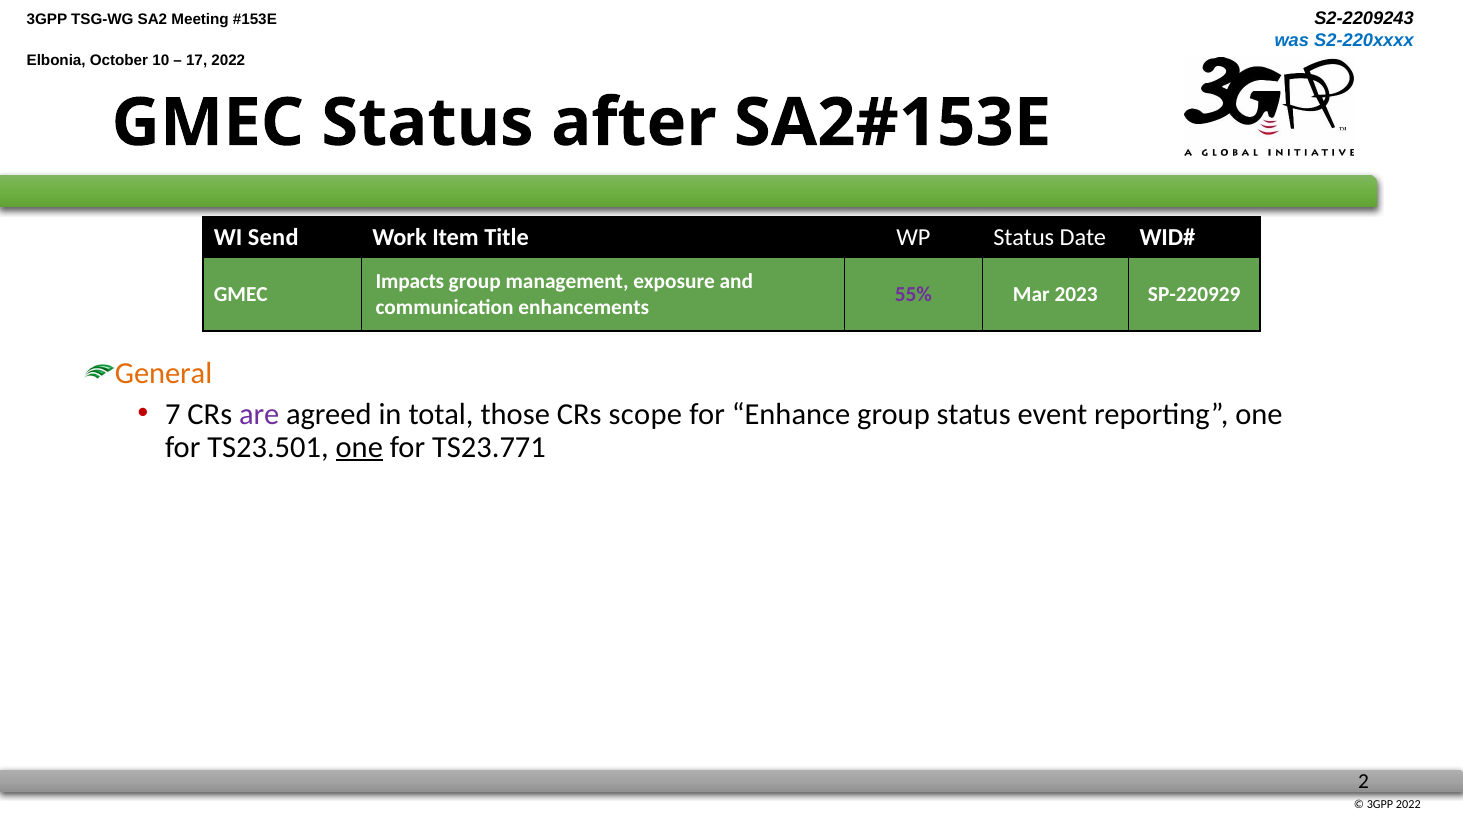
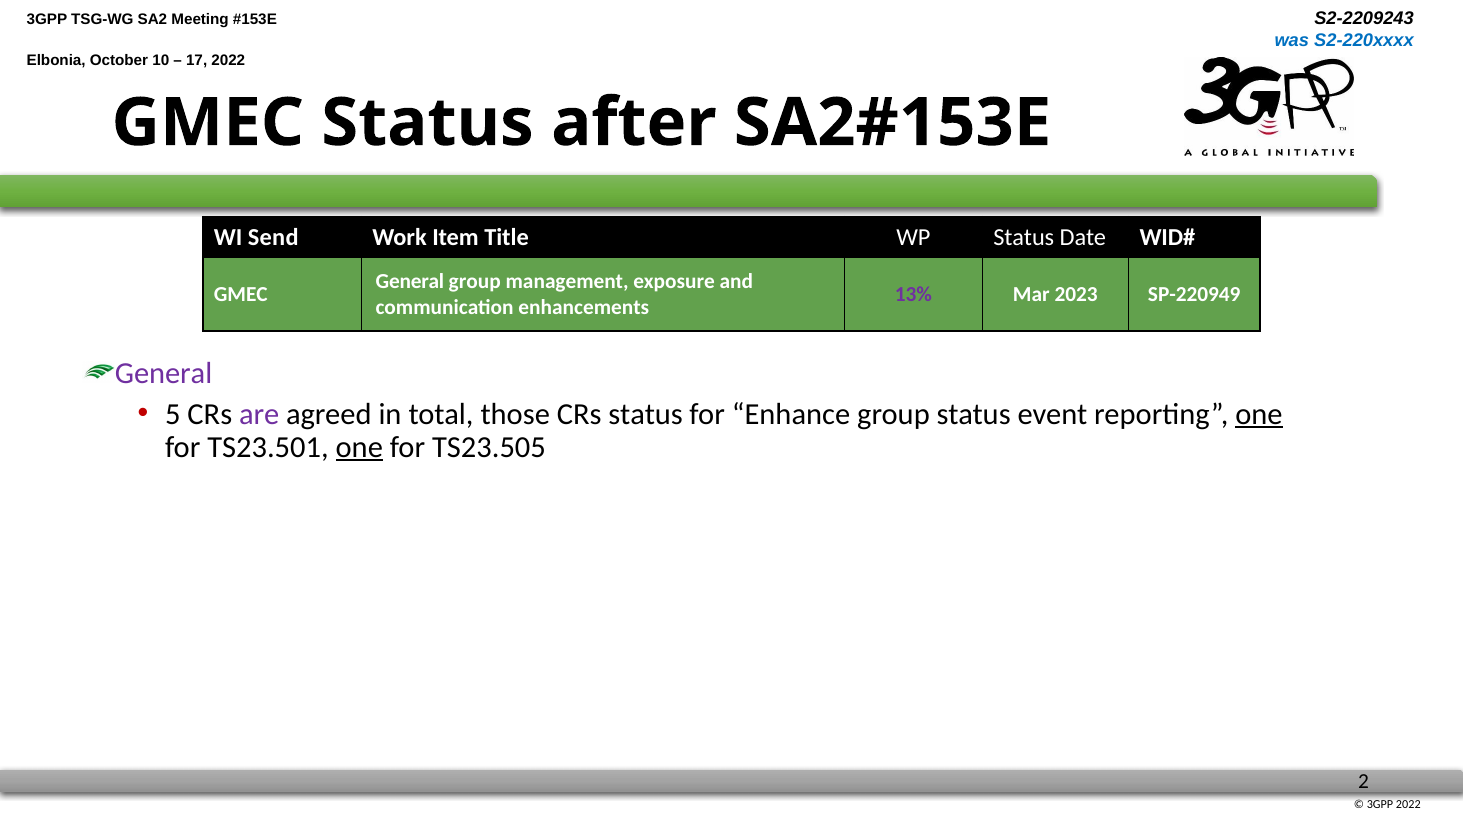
Impacts: Impacts -> General (410, 281)
55%: 55% -> 13% (913, 294)
SP-220929: SP-220929 -> SP-220949 (1194, 294)
General colour: orange -> purple (164, 373)
7: 7 -> 5 (173, 414)
CRs scope: scope -> status (646, 414)
one underline: none -> present (1259, 414)
TS23.771: TS23.771 -> TS23.505 (489, 447)
